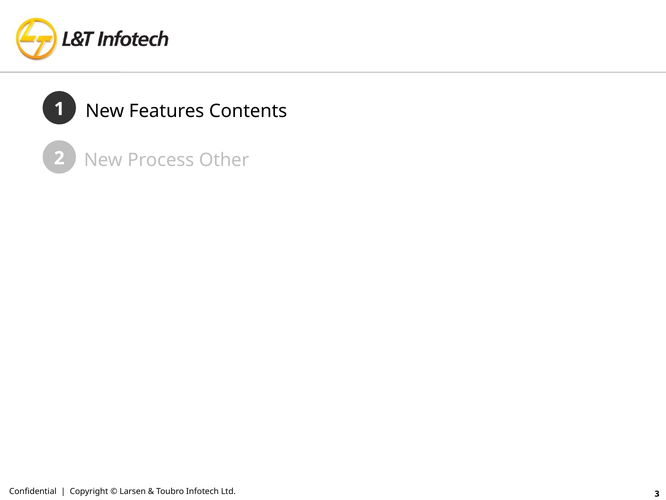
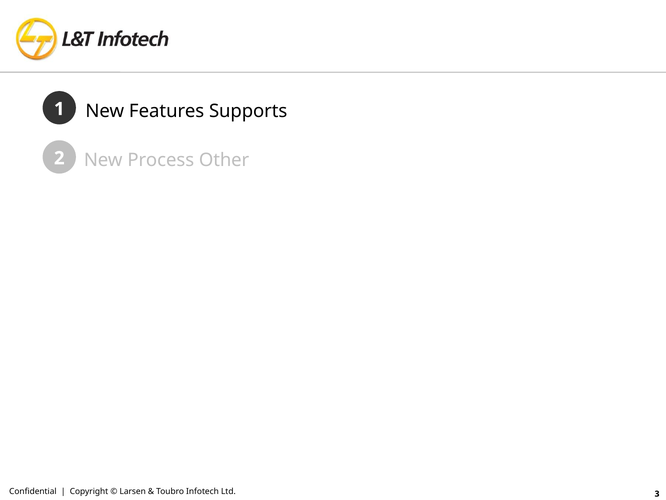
Contents: Contents -> Supports (248, 111)
